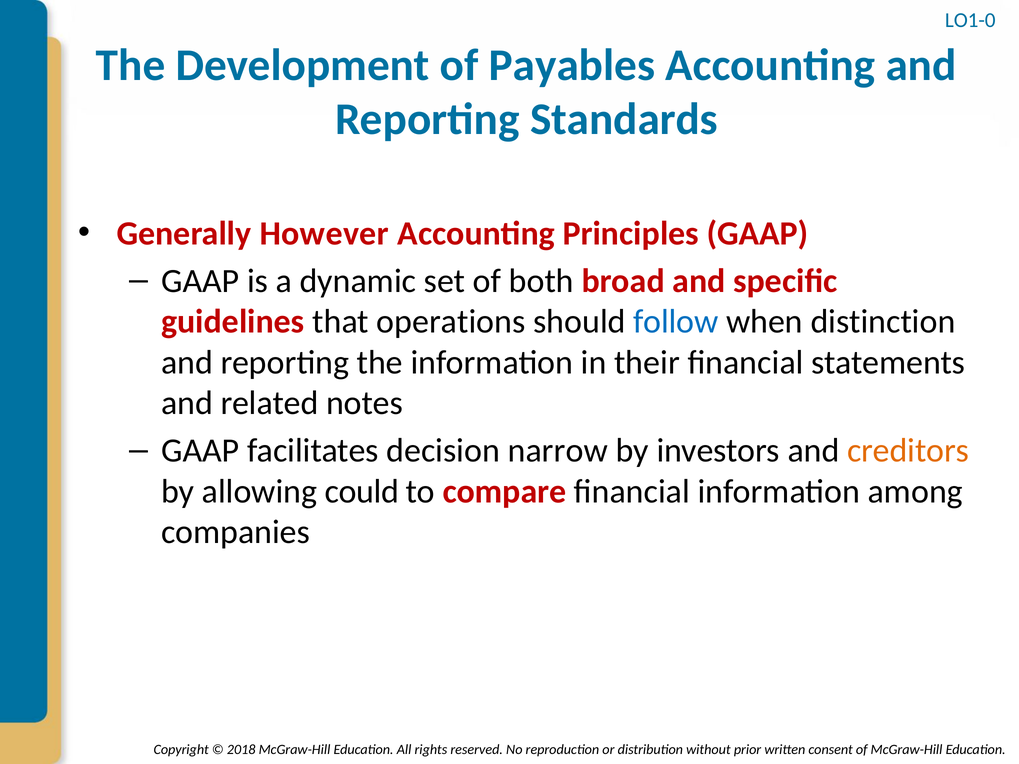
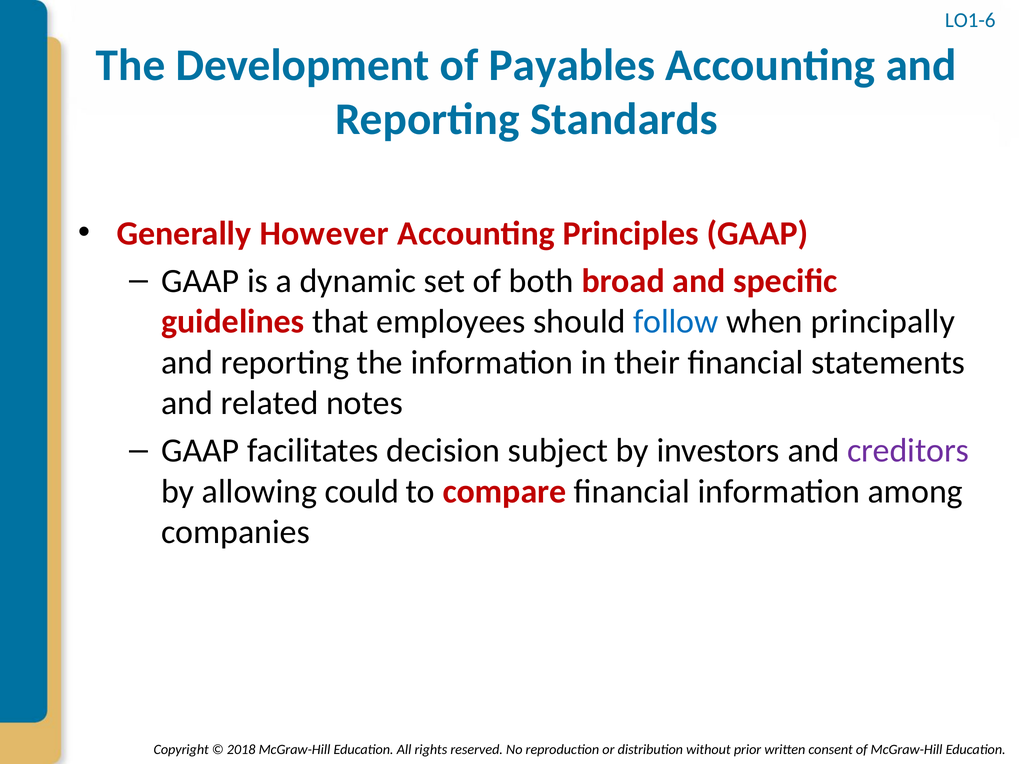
LO1-0: LO1-0 -> LO1-6 (970, 20)
operations: operations -> employees (451, 322)
distinction: distinction -> principally (883, 322)
narrow: narrow -> subject (558, 451)
creditors colour: orange -> purple (908, 451)
